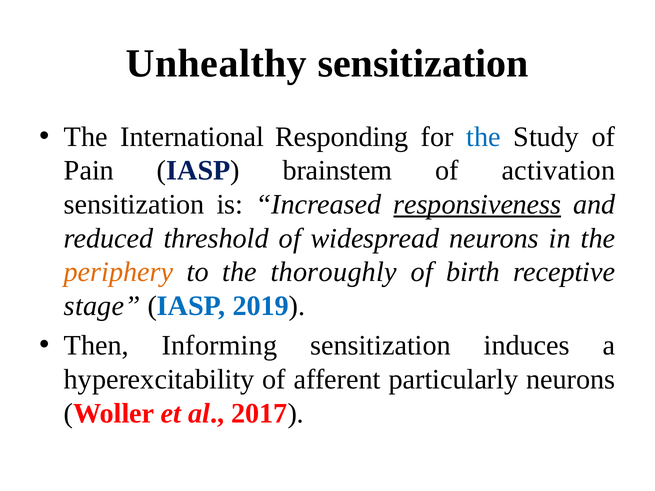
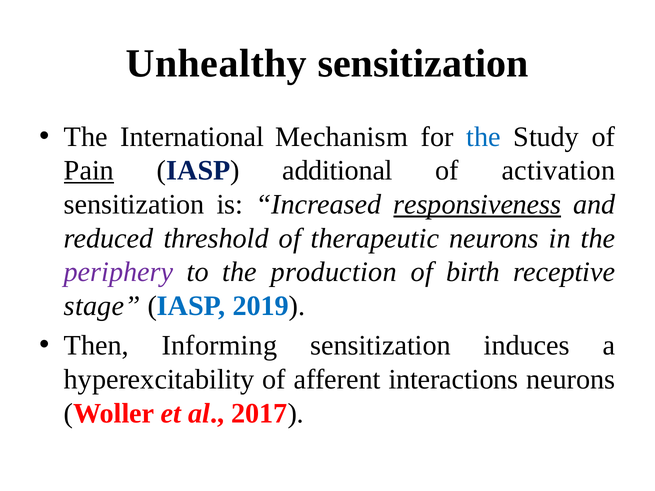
Responding: Responding -> Mechanism (342, 137)
Pain underline: none -> present (89, 171)
brainstem: brainstem -> additional (338, 171)
widespread: widespread -> therapeutic (375, 238)
periphery colour: orange -> purple (119, 272)
thoroughly: thoroughly -> production (334, 272)
particularly: particularly -> interactions (453, 380)
